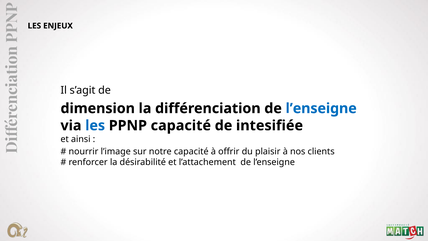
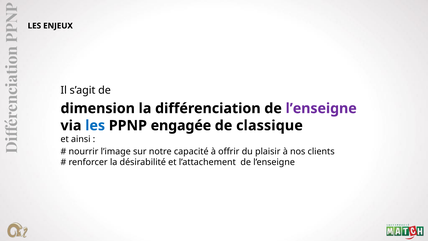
l’enseigne colour: blue -> purple (321, 108)
PPNP capacité: capacité -> engagée (181, 125)
intesifiée: intesifiée -> classique (269, 125)
